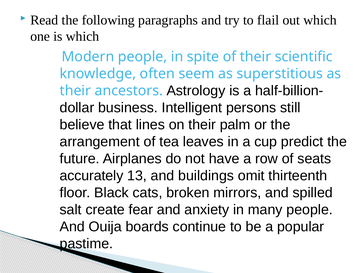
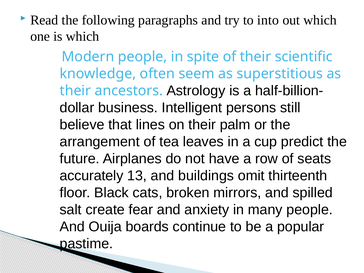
flail: flail -> into (268, 20)
